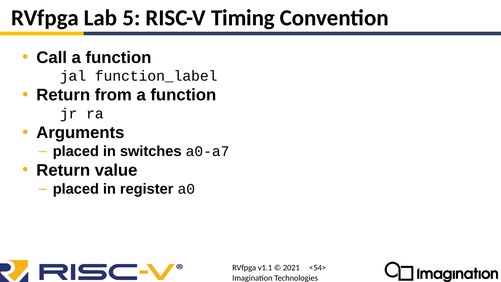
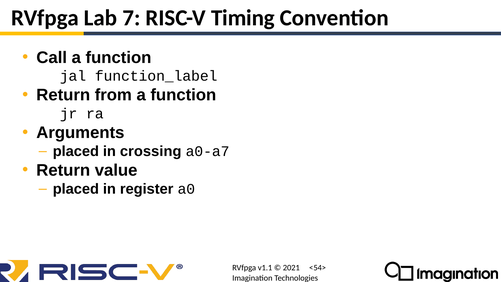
5: 5 -> 7 (131, 18)
switches: switches -> crossing (151, 151)
